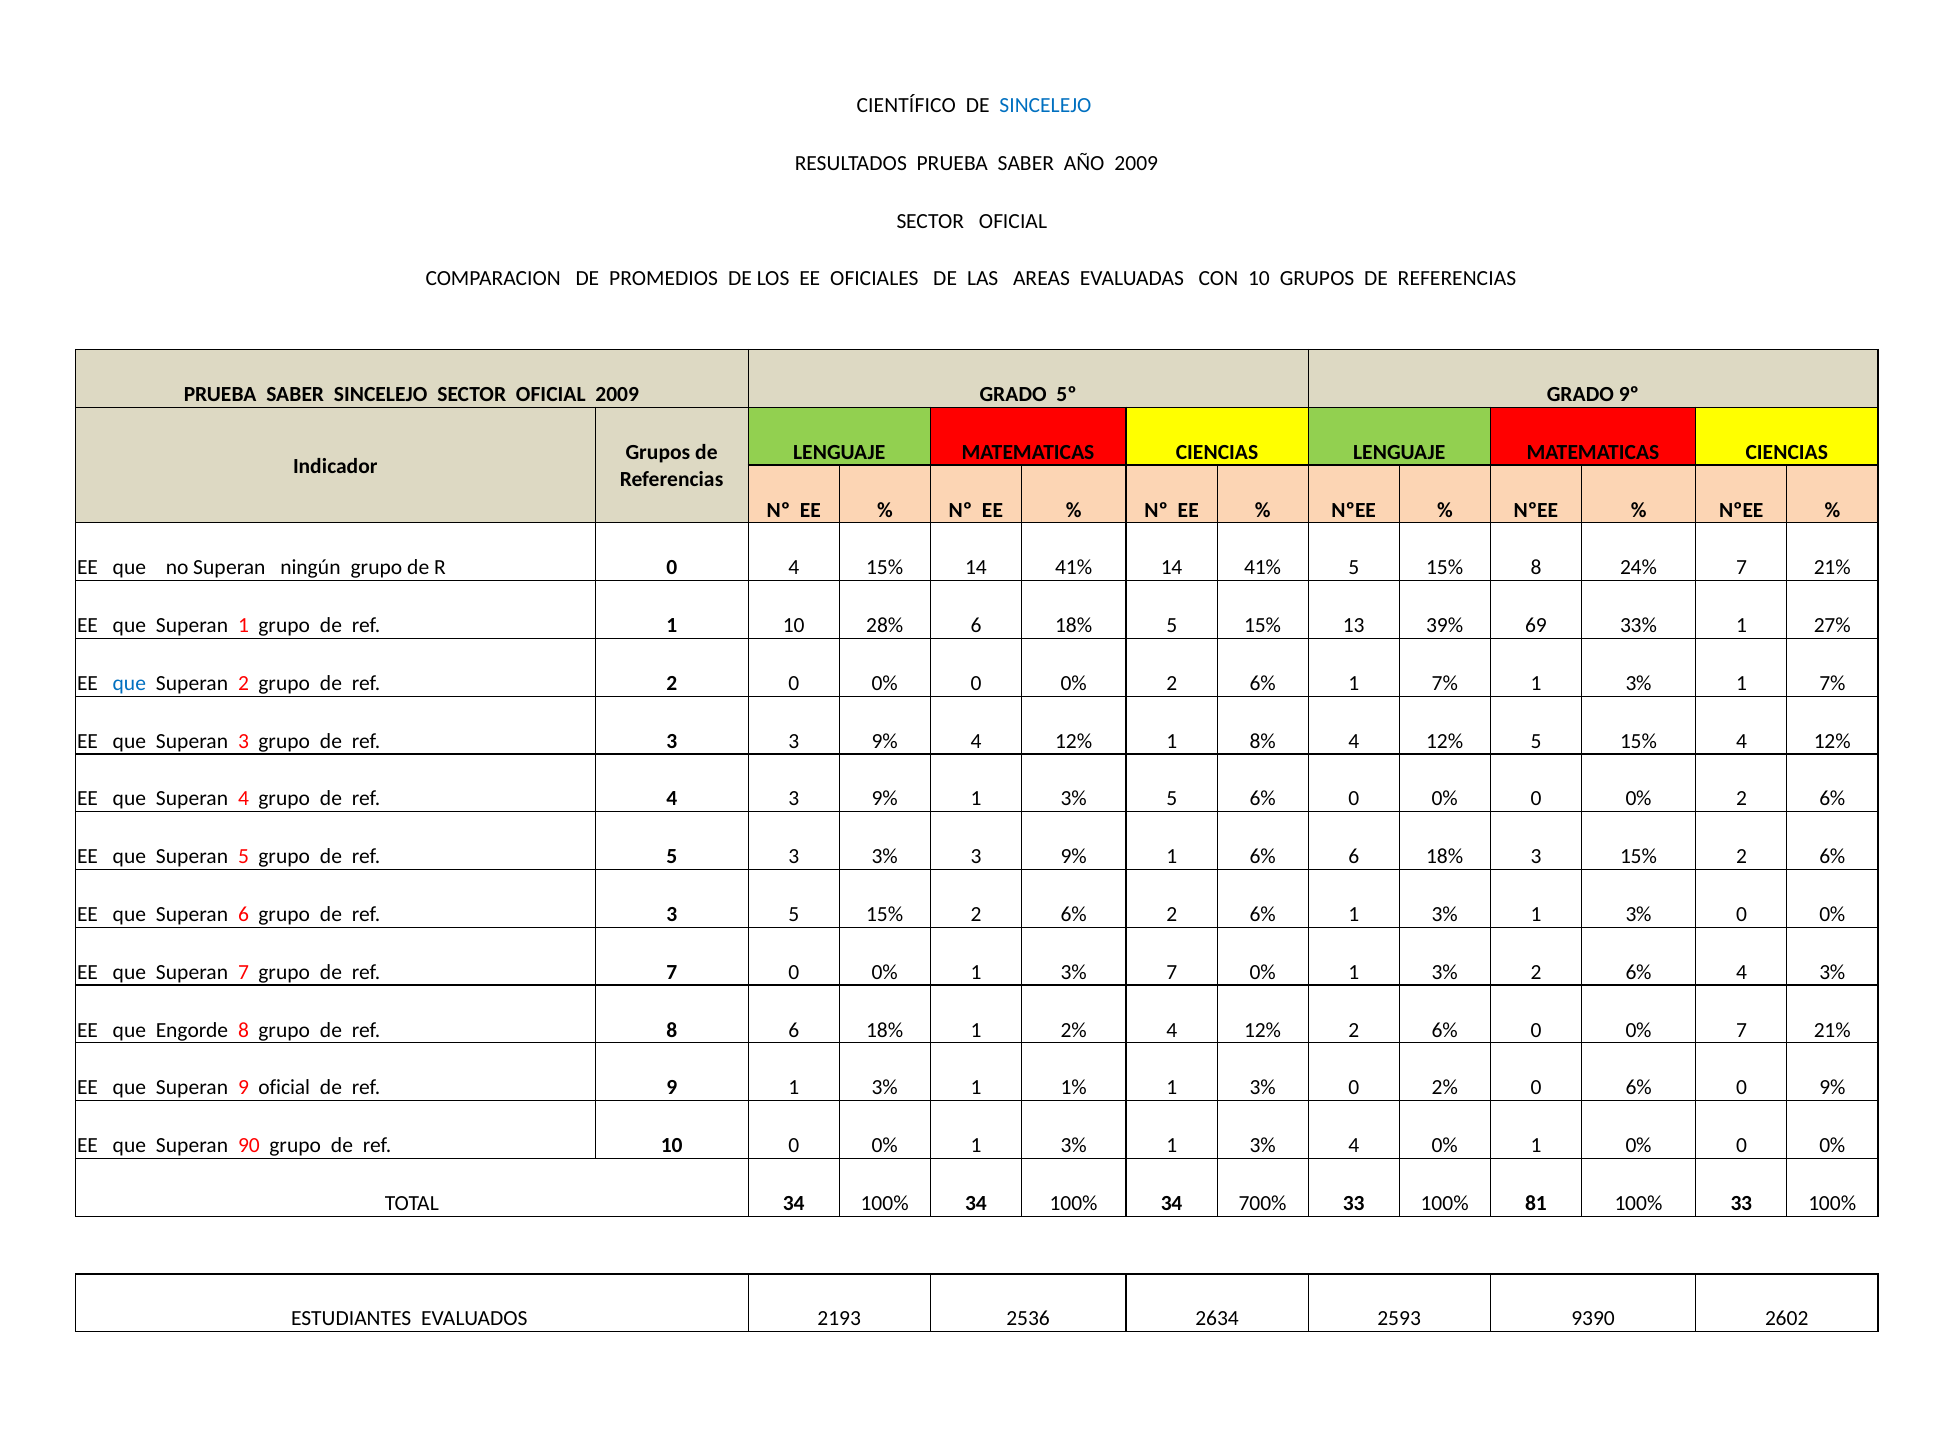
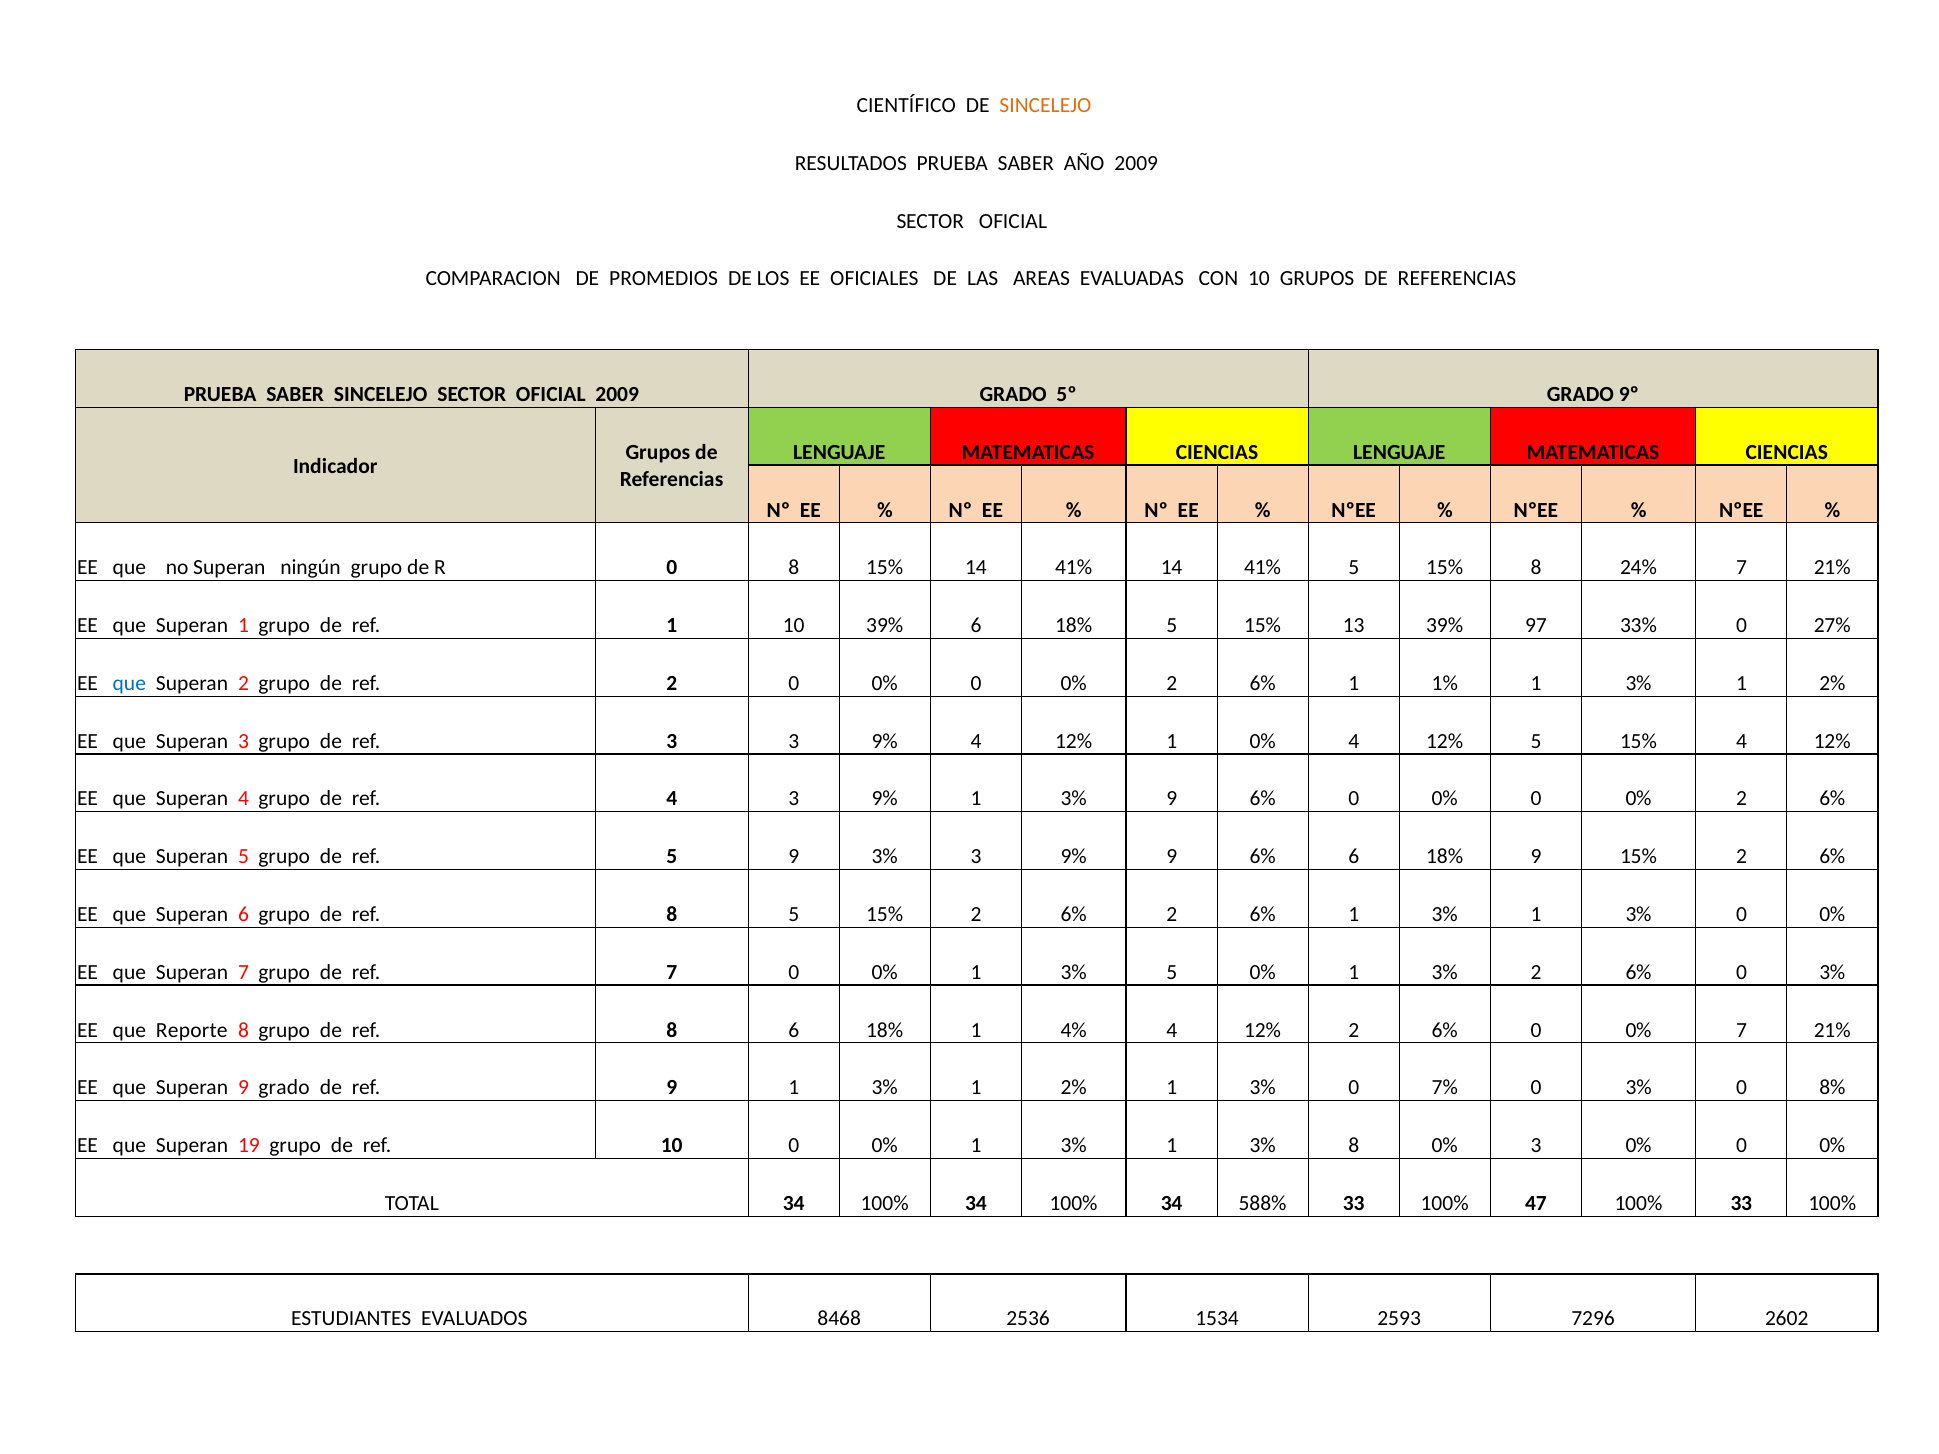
SINCELEJO colour: blue -> orange (1045, 105)
0 4: 4 -> 8 (794, 568)
10 28%: 28% -> 39% (885, 626)
69: 69 -> 97 (1536, 626)
33% 1: 1 -> 0 (1741, 626)
6% 1 7%: 7% -> 1% (1445, 683)
7%: 7% -> 2% (1832, 683)
1 8%: 8% -> 0% (1263, 741)
3% 5: 5 -> 9 (1172, 799)
5 3: 3 -> 9 (794, 857)
3% 3 9% 1: 1 -> 9 (1172, 857)
18% 3: 3 -> 9 (1536, 857)
3: 3 -> 8 (672, 915)
3% 7: 7 -> 5 (1172, 972)
3% 2 6% 4: 4 -> 0 (1741, 972)
Engorde: Engorde -> Reporte (192, 1030)
1 2%: 2% -> 4% (1074, 1030)
9 oficial: oficial -> grado (284, 1088)
1%: 1% -> 2% (1074, 1088)
0 2%: 2% -> 7% (1445, 1088)
6%: 6% -> 3% (1639, 1088)
0 9%: 9% -> 8% (1832, 1088)
90: 90 -> 19 (249, 1146)
3% 4: 4 -> 8 (1354, 1146)
1: 1 -> 3 (1536, 1146)
700%: 700% -> 588% (1263, 1203)
81: 81 -> 47 (1536, 1203)
2193: 2193 -> 8468 (839, 1319)
2634: 2634 -> 1534 (1217, 1319)
9390: 9390 -> 7296 (1593, 1319)
